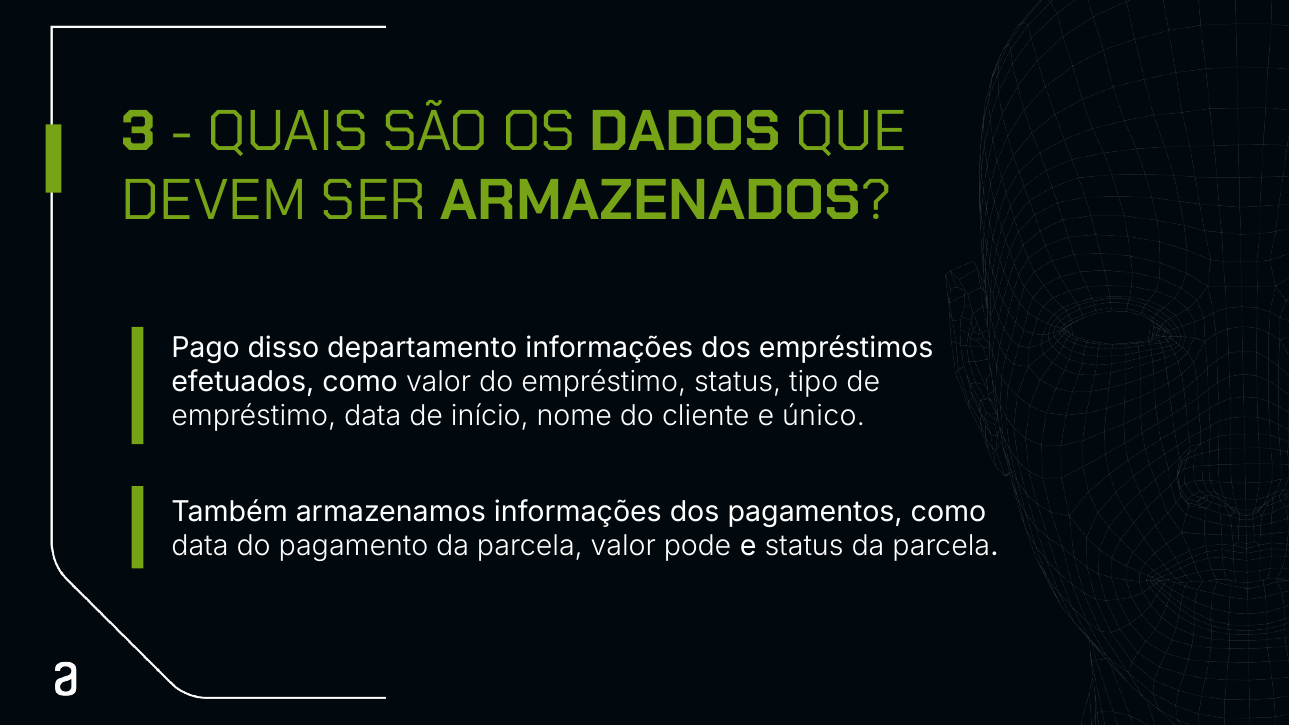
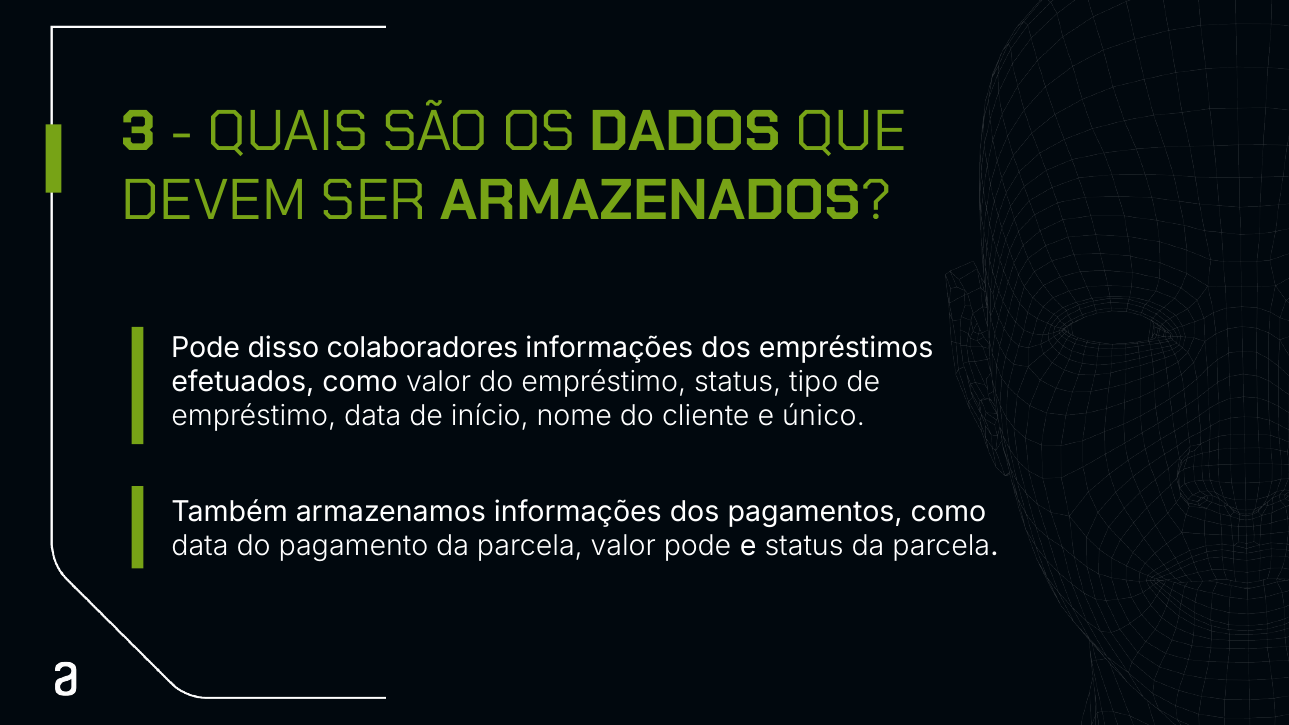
Pago: Pago -> Pode (206, 348)
departamento: departamento -> colaboradores (422, 348)
